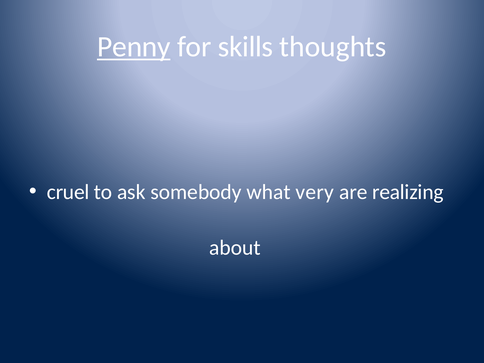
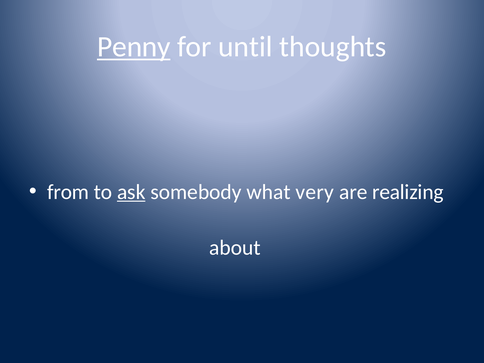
skills: skills -> until (245, 47)
cruel: cruel -> from (68, 192)
ask underline: none -> present (131, 192)
